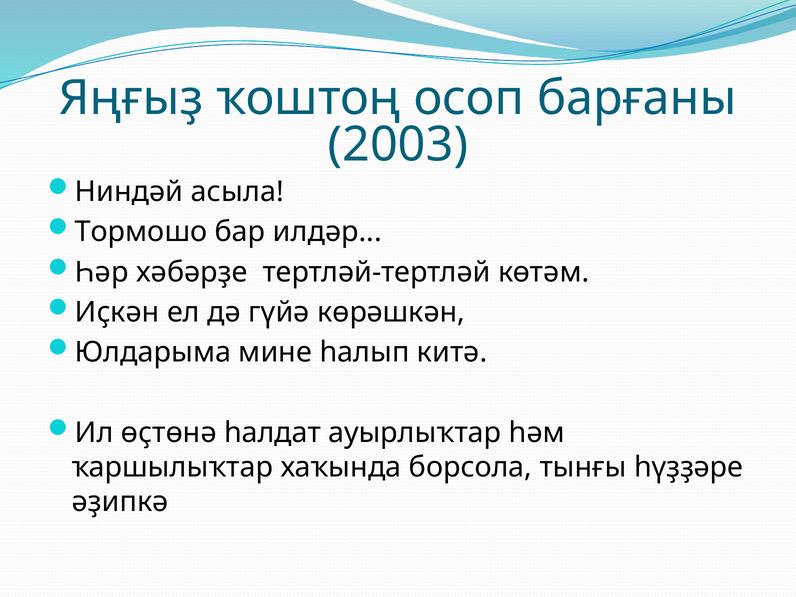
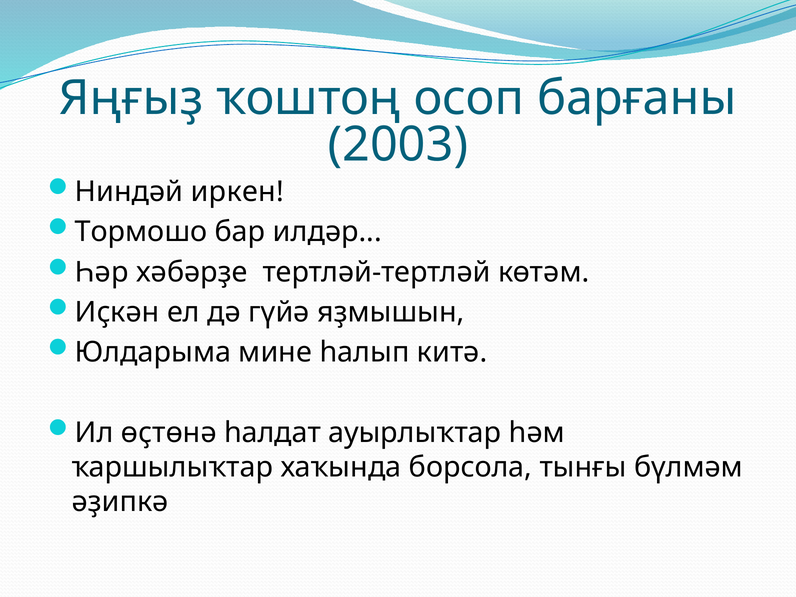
асыла: асыла -> иркен (237, 192)
көрәшкән: көрәшкән -> яҙмышын (391, 312)
һүҙҙәре: һүҙҙәре -> бүлмәм (689, 467)
